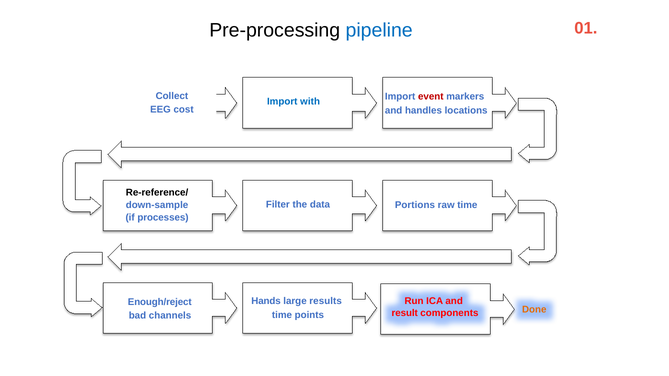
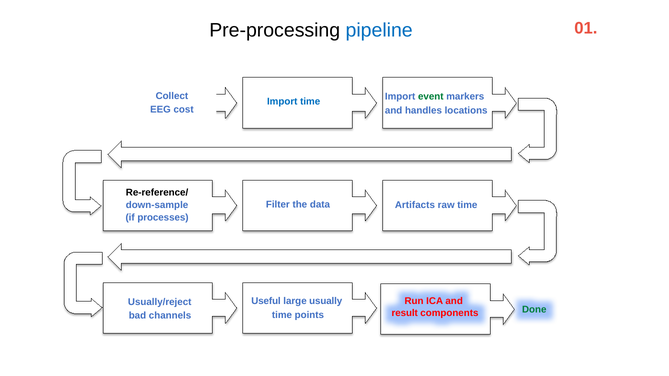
event colour: red -> green (431, 97)
Import with: with -> time (310, 102)
Portions: Portions -> Artifacts (415, 205)
Hands: Hands -> Useful (266, 301)
results: results -> usually (326, 301)
Enough/reject: Enough/reject -> Usually/reject (160, 302)
Done colour: orange -> green (534, 310)
